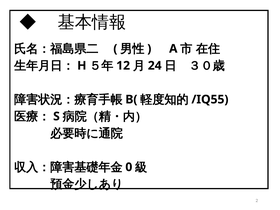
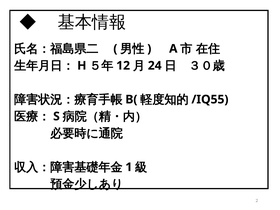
0: 0 -> 1 (129, 167)
